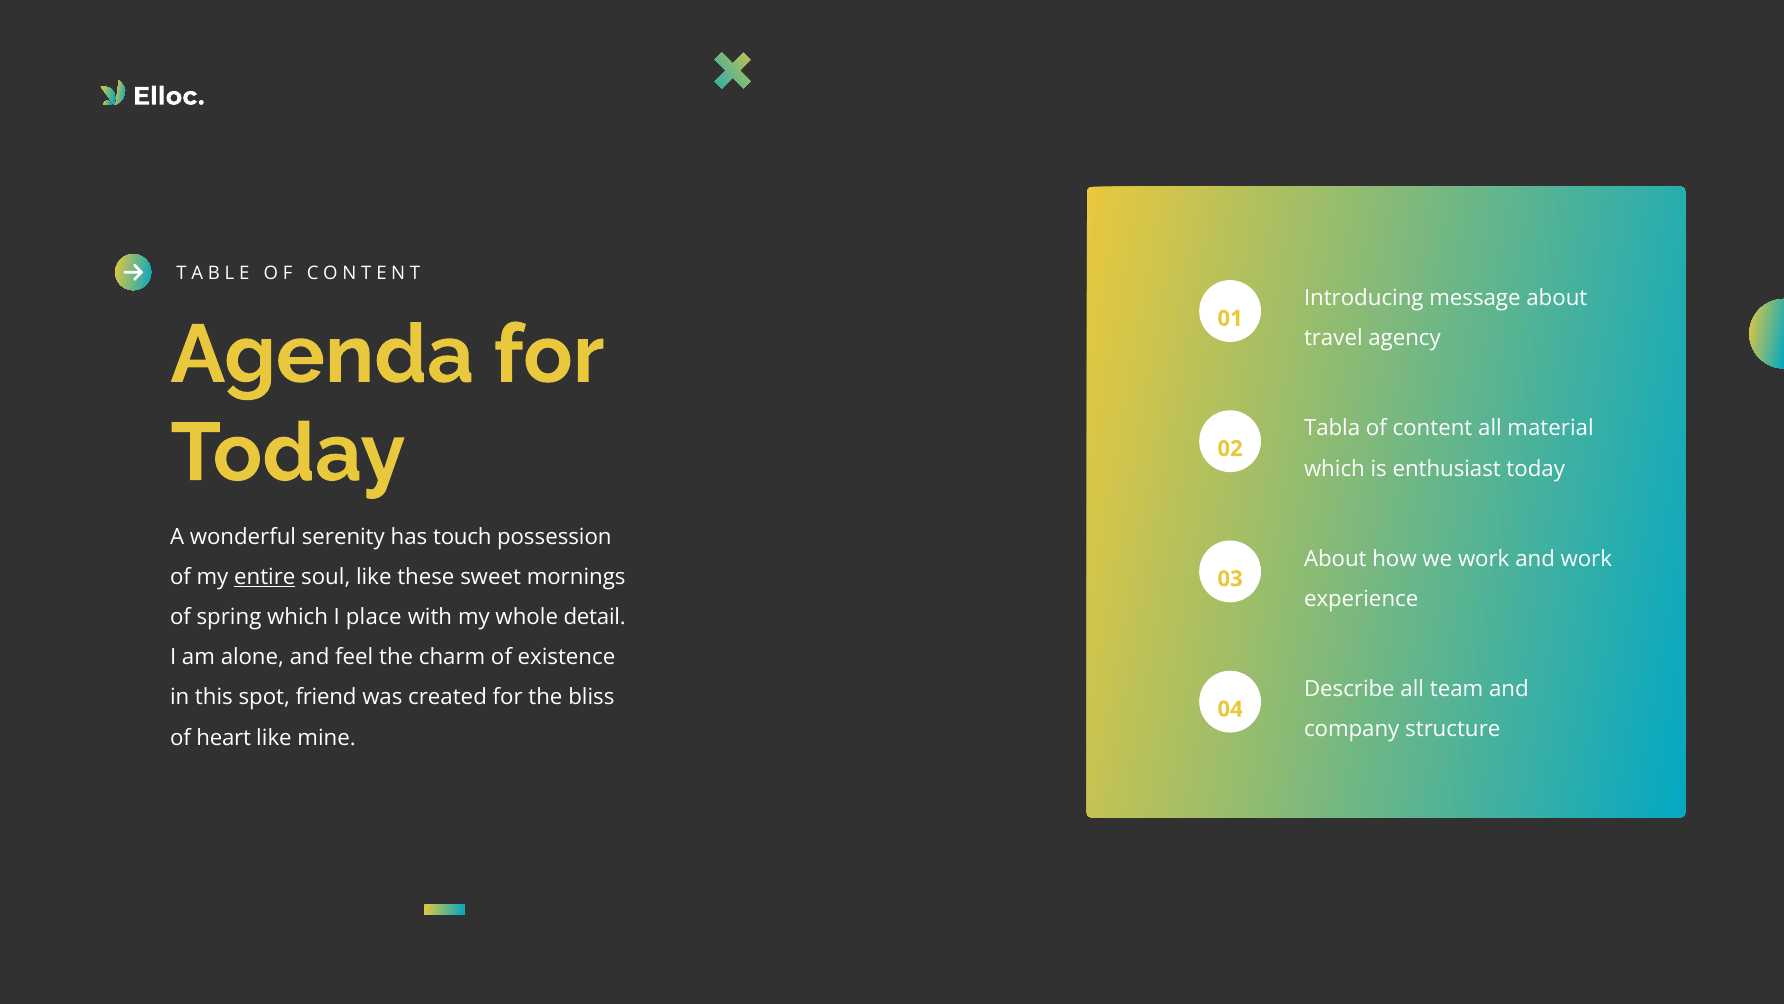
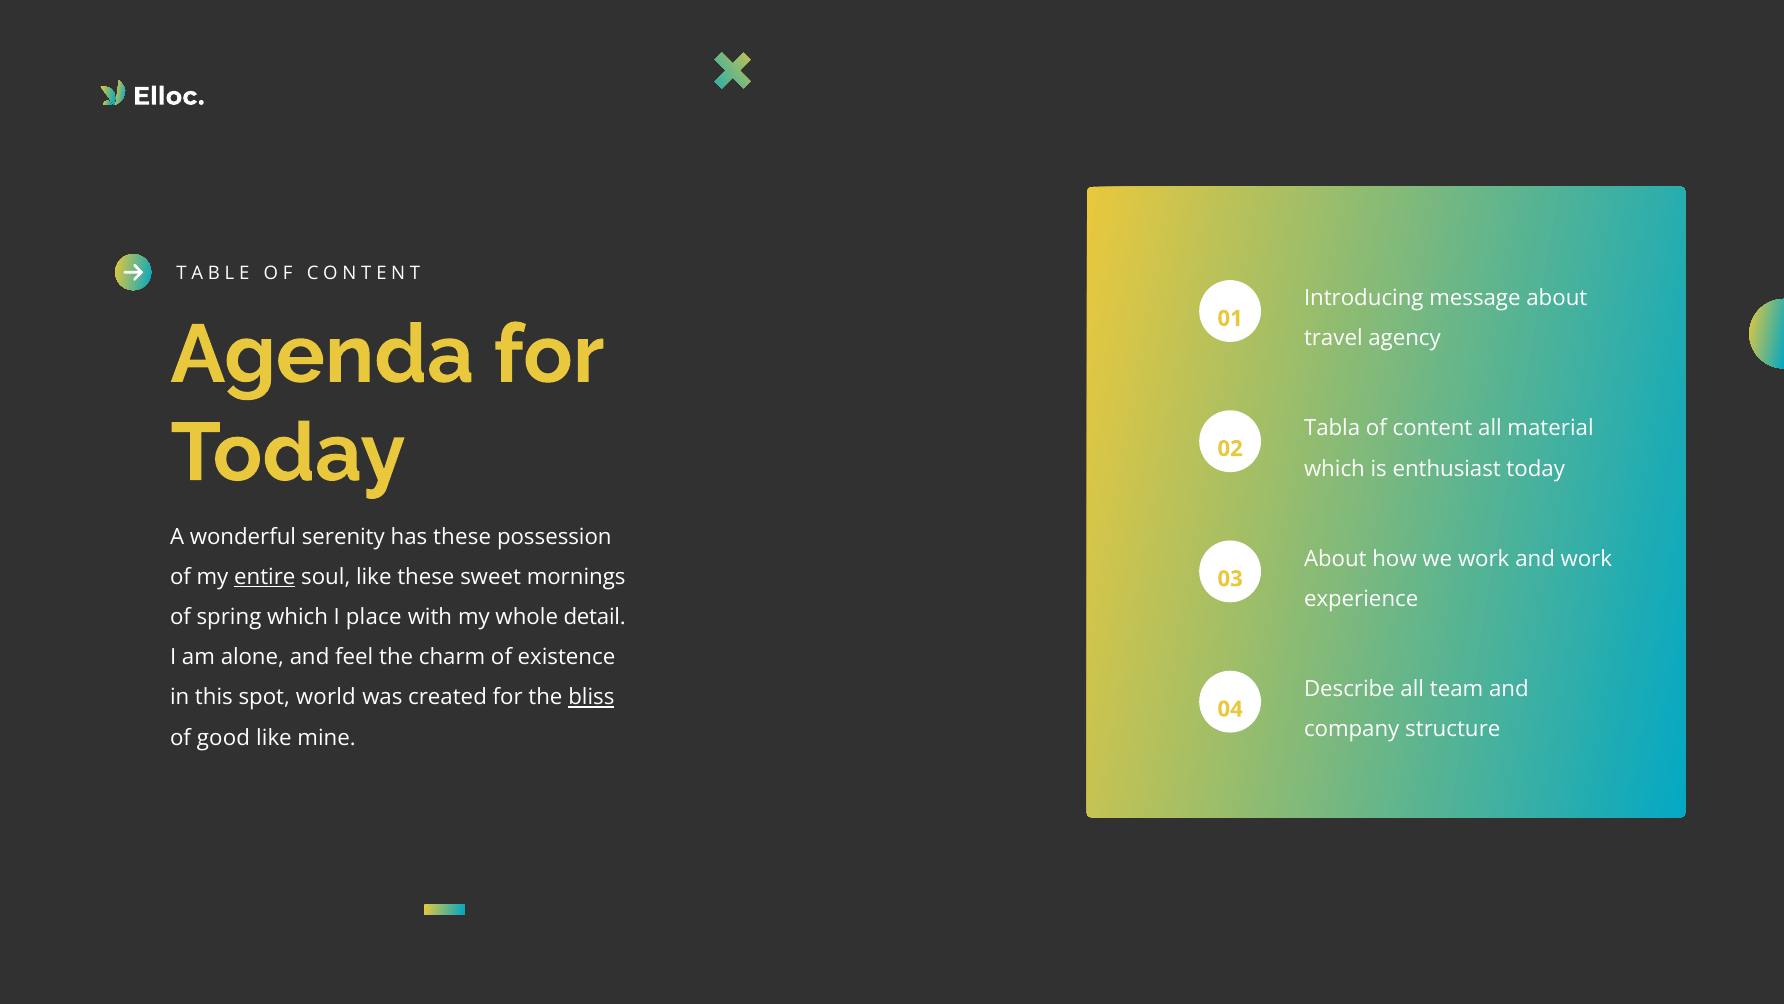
has touch: touch -> these (462, 537)
friend: friend -> world (326, 697)
bliss underline: none -> present (591, 697)
heart: heart -> good (223, 737)
